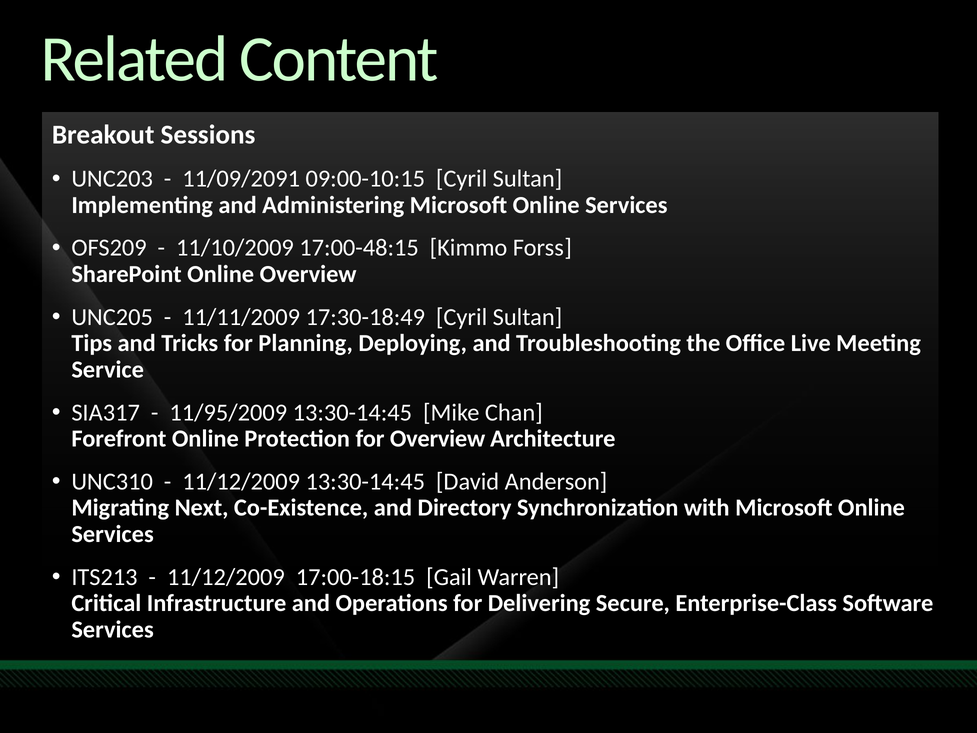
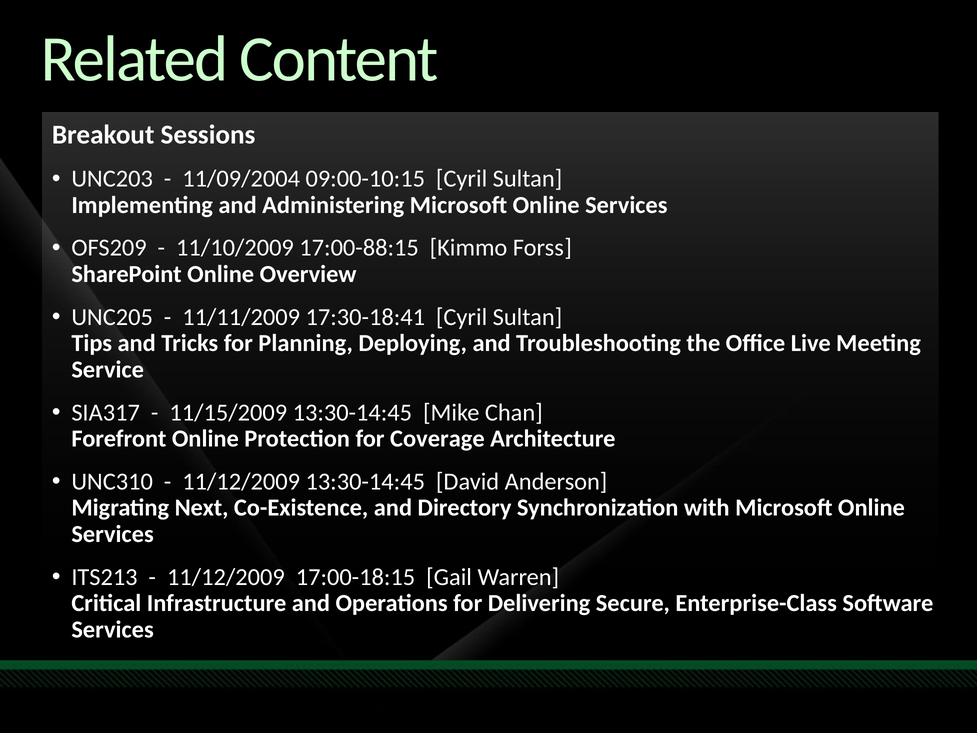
11/09/2091: 11/09/2091 -> 11/09/2004 (241, 179)
17:00-48:15: 17:00-48:15 -> 17:00-88:15 (359, 248)
17:30-18:49: 17:30-18:49 -> 17:30-18:41 (365, 317)
11/95/2009: 11/95/2009 -> 11/15/2009 (228, 412)
for Overview: Overview -> Coverage (437, 439)
